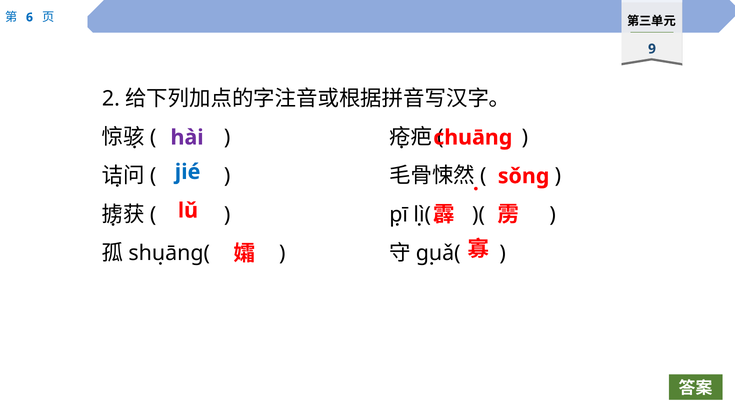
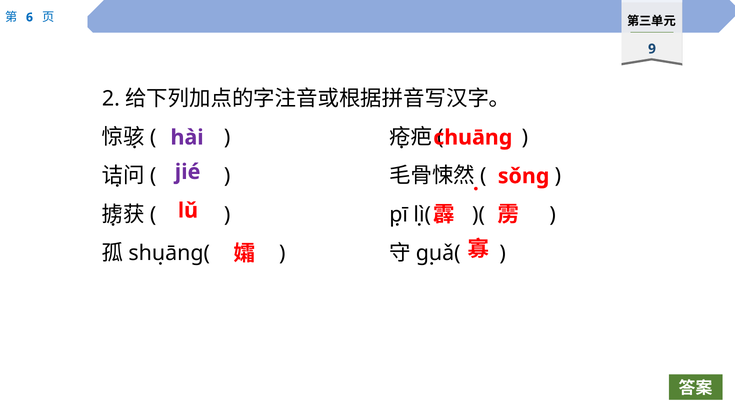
jié colour: blue -> purple (188, 172)
